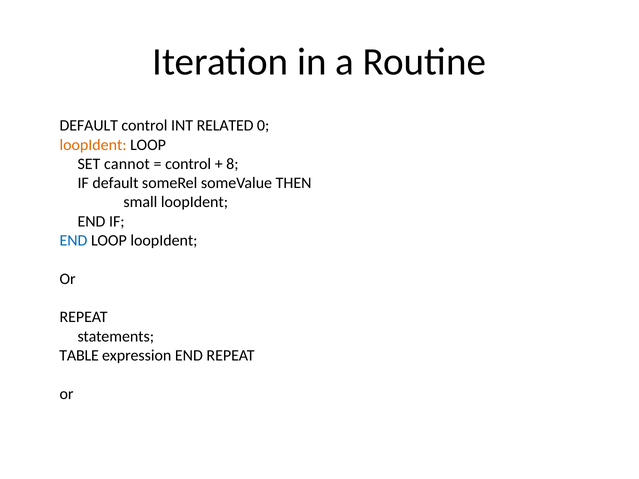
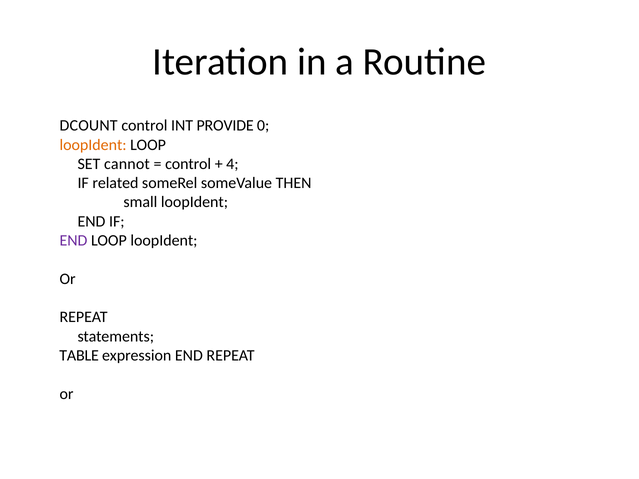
DEFAULT: DEFAULT -> DCOUNT (89, 126)
RELATED: RELATED -> PROVIDE (225, 126)
8: 8 -> 4 (232, 164)
IF default: default -> related (115, 183)
END colour: blue -> purple (73, 241)
